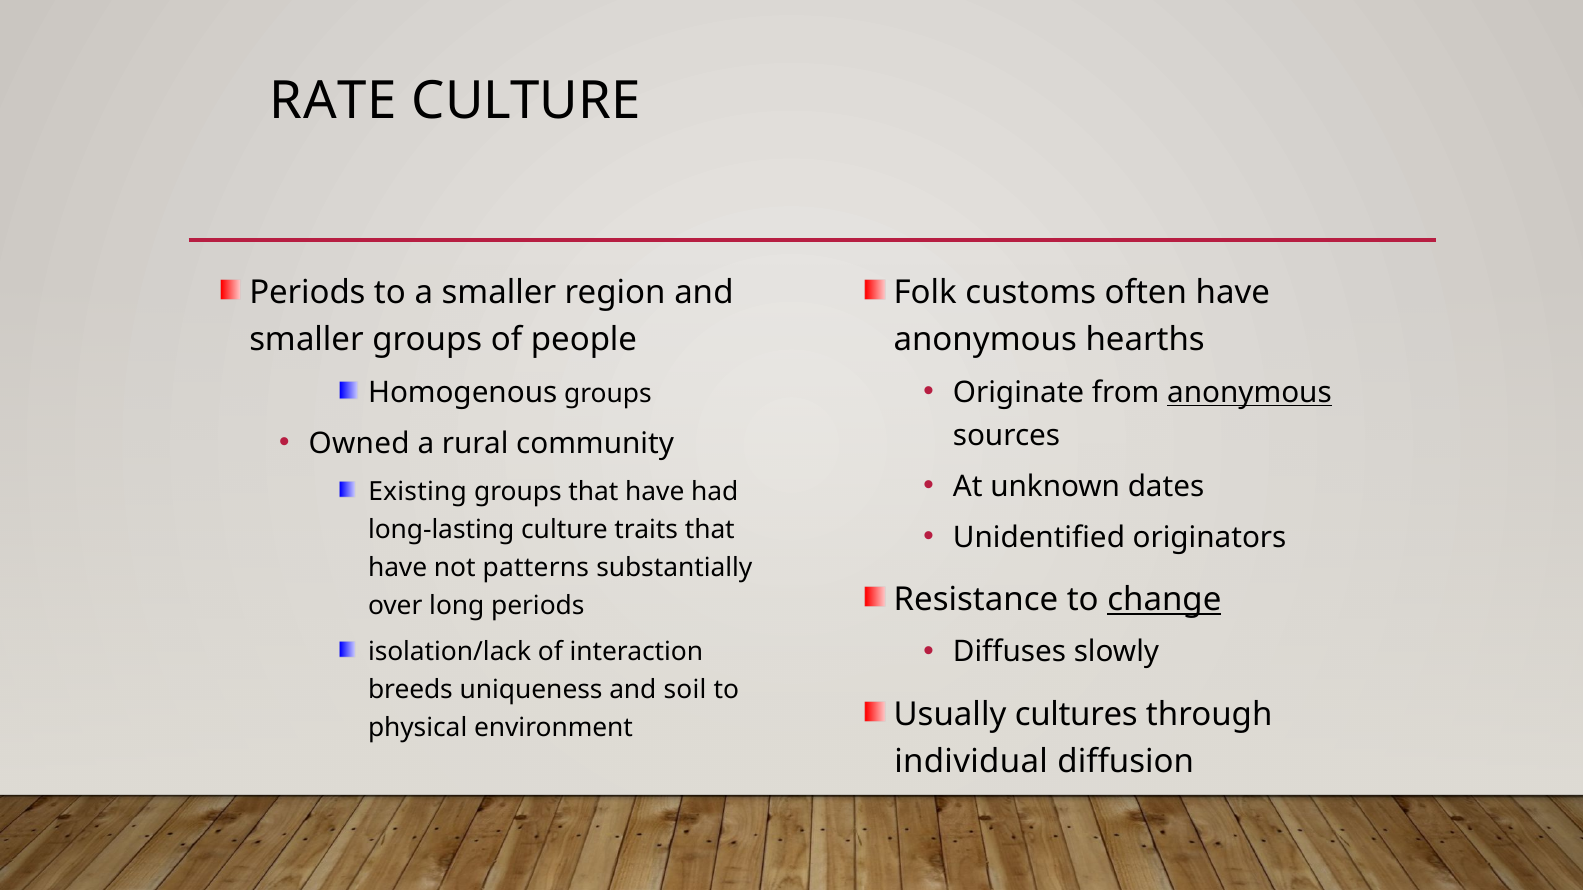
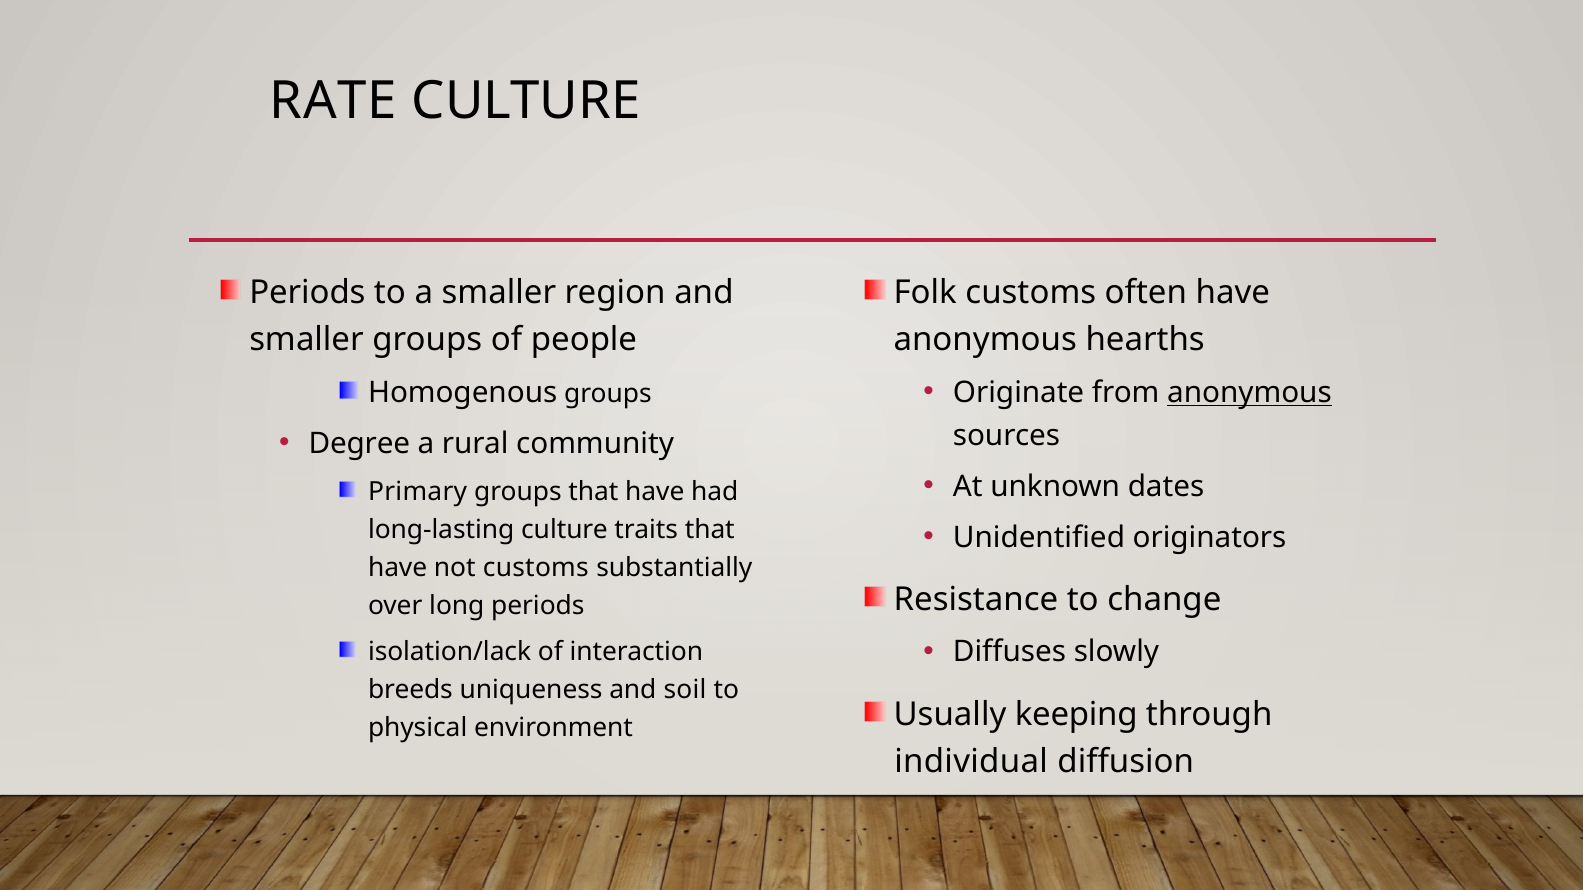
Owned: Owned -> Degree (359, 444)
Existing: Existing -> Primary (418, 492)
not patterns: patterns -> customs (536, 568)
change underline: present -> none (1164, 600)
cultures: cultures -> keeping (1076, 715)
